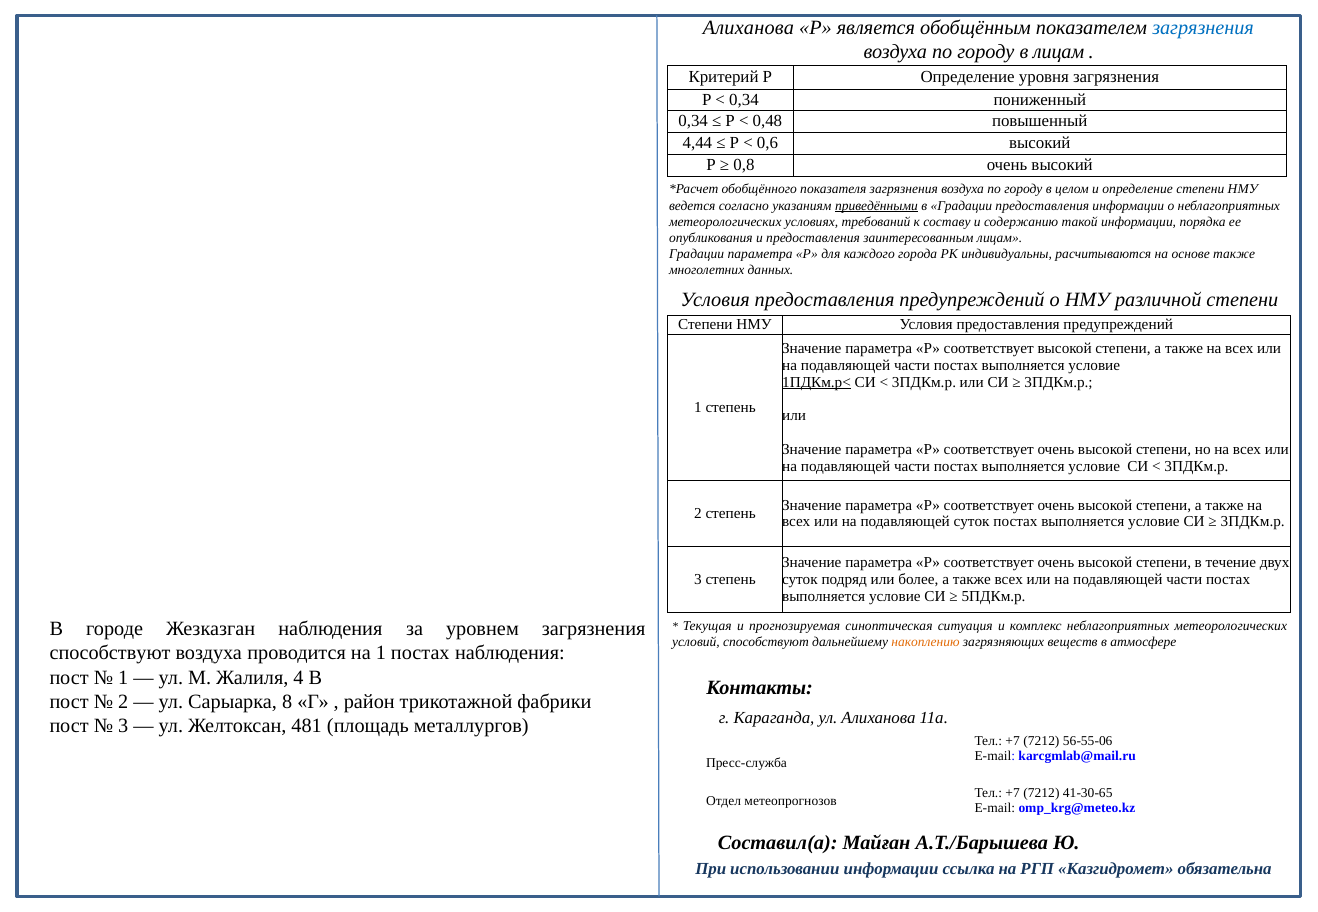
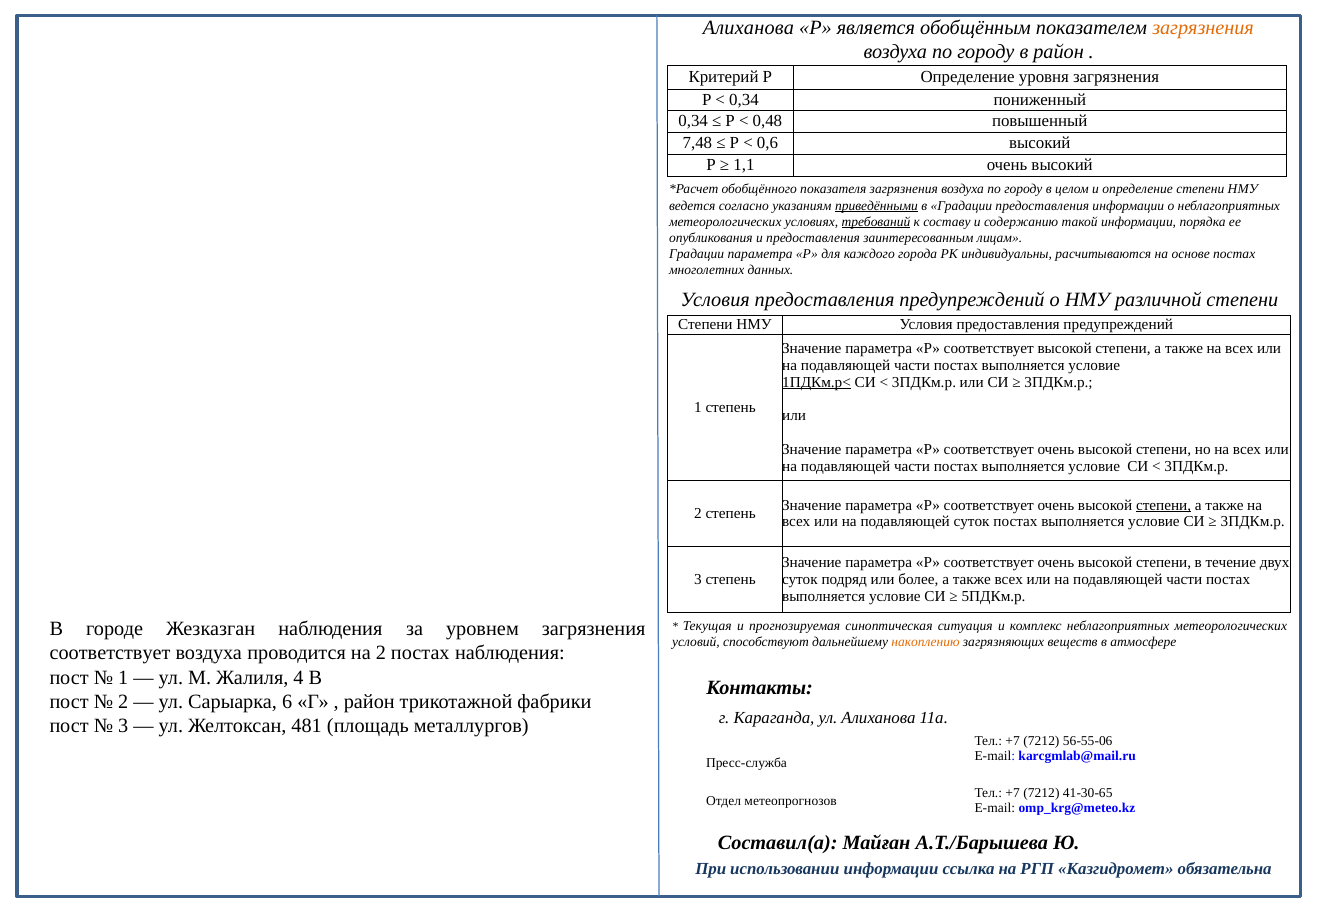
загрязнения colour: blue -> orange (1203, 28)
в лицам: лицам -> район (1059, 52)
4,44: 4,44 -> 7,48 (697, 143)
0,8: 0,8 -> 1,1 (744, 165)
требований underline: none -> present (876, 222)
основе также: также -> постах (1234, 254)
степени underline: none -> present (1164, 505)
способствуют: способствуют -> соответствует (110, 653)
на 1: 1 -> 2 (381, 653)
8: 8 -> 6 (287, 702)
